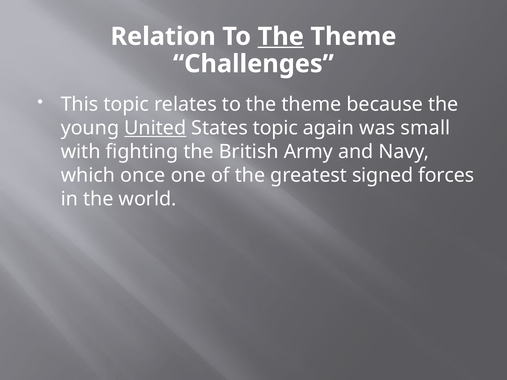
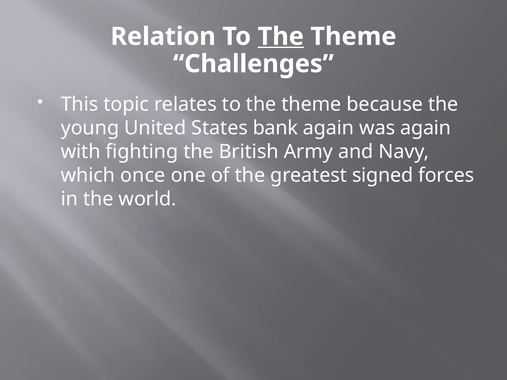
United underline: present -> none (155, 128)
States topic: topic -> bank (275, 128)
was small: small -> again (426, 128)
